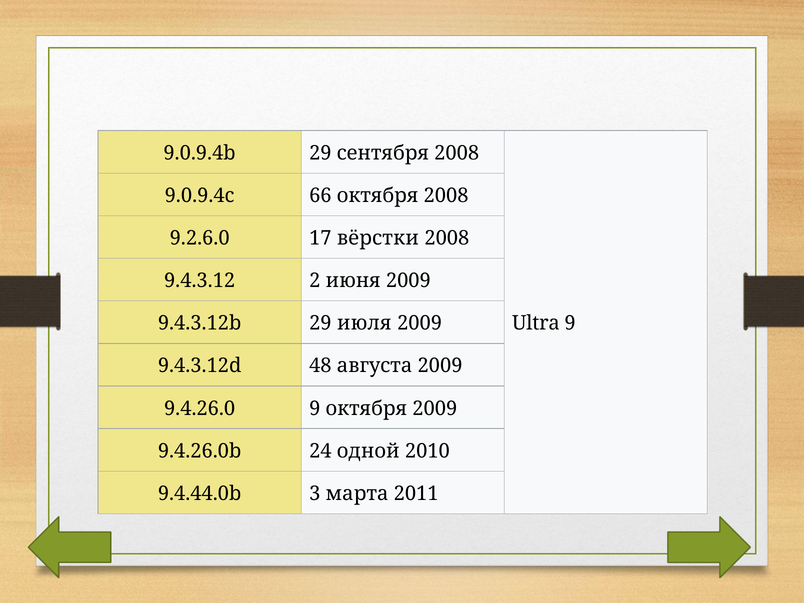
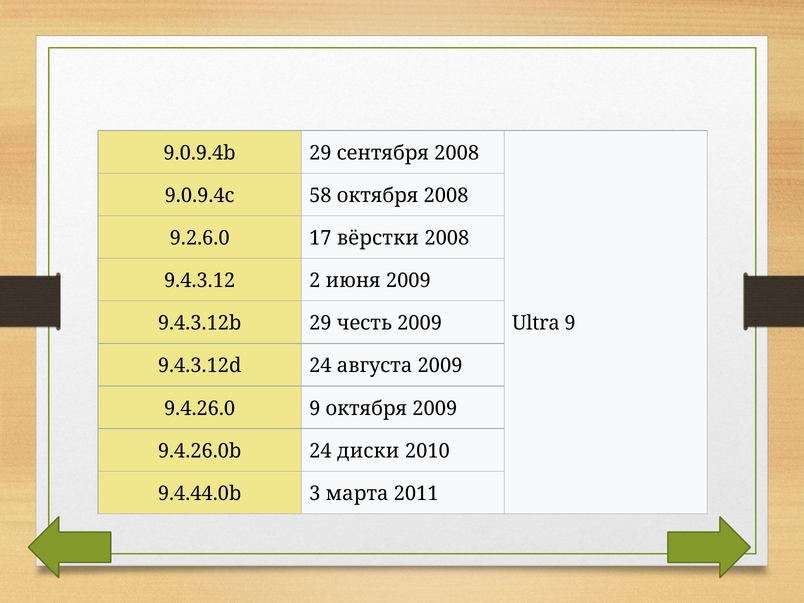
66: 66 -> 58 (320, 196)
июля: июля -> честь (364, 323)
9.4.3.12d 48: 48 -> 24 (320, 366)
одной: одной -> диски (368, 451)
